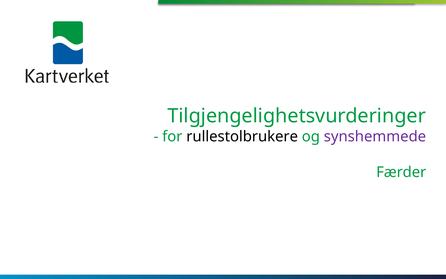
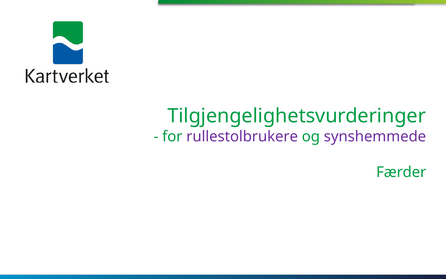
rullestolbrukere colour: black -> purple (242, 136)
